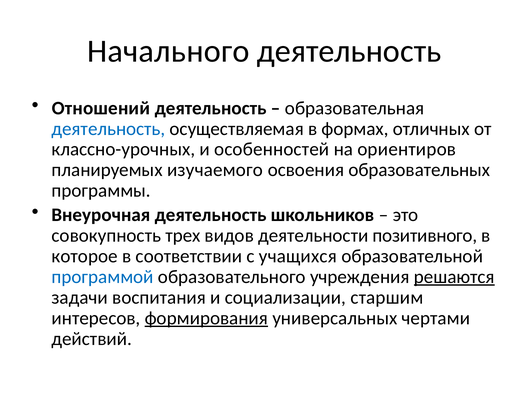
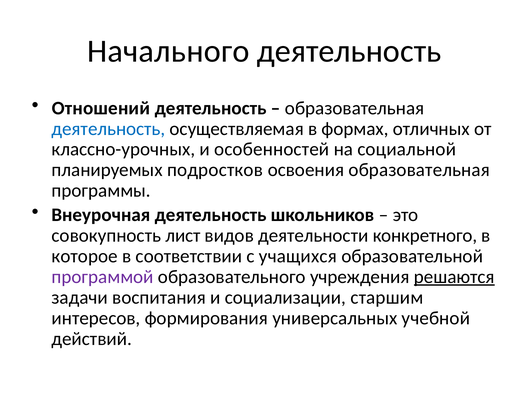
ориентиров: ориентиров -> социальной (407, 149)
изучаемого: изучаемого -> подростков (215, 170)
освоения образовательных: образовательных -> образовательная (419, 170)
трех: трех -> лист (183, 235)
позитивного: позитивного -> конкретного (425, 235)
программой colour: blue -> purple (103, 277)
формирования underline: present -> none (206, 318)
чертами: чертами -> учебной (436, 318)
